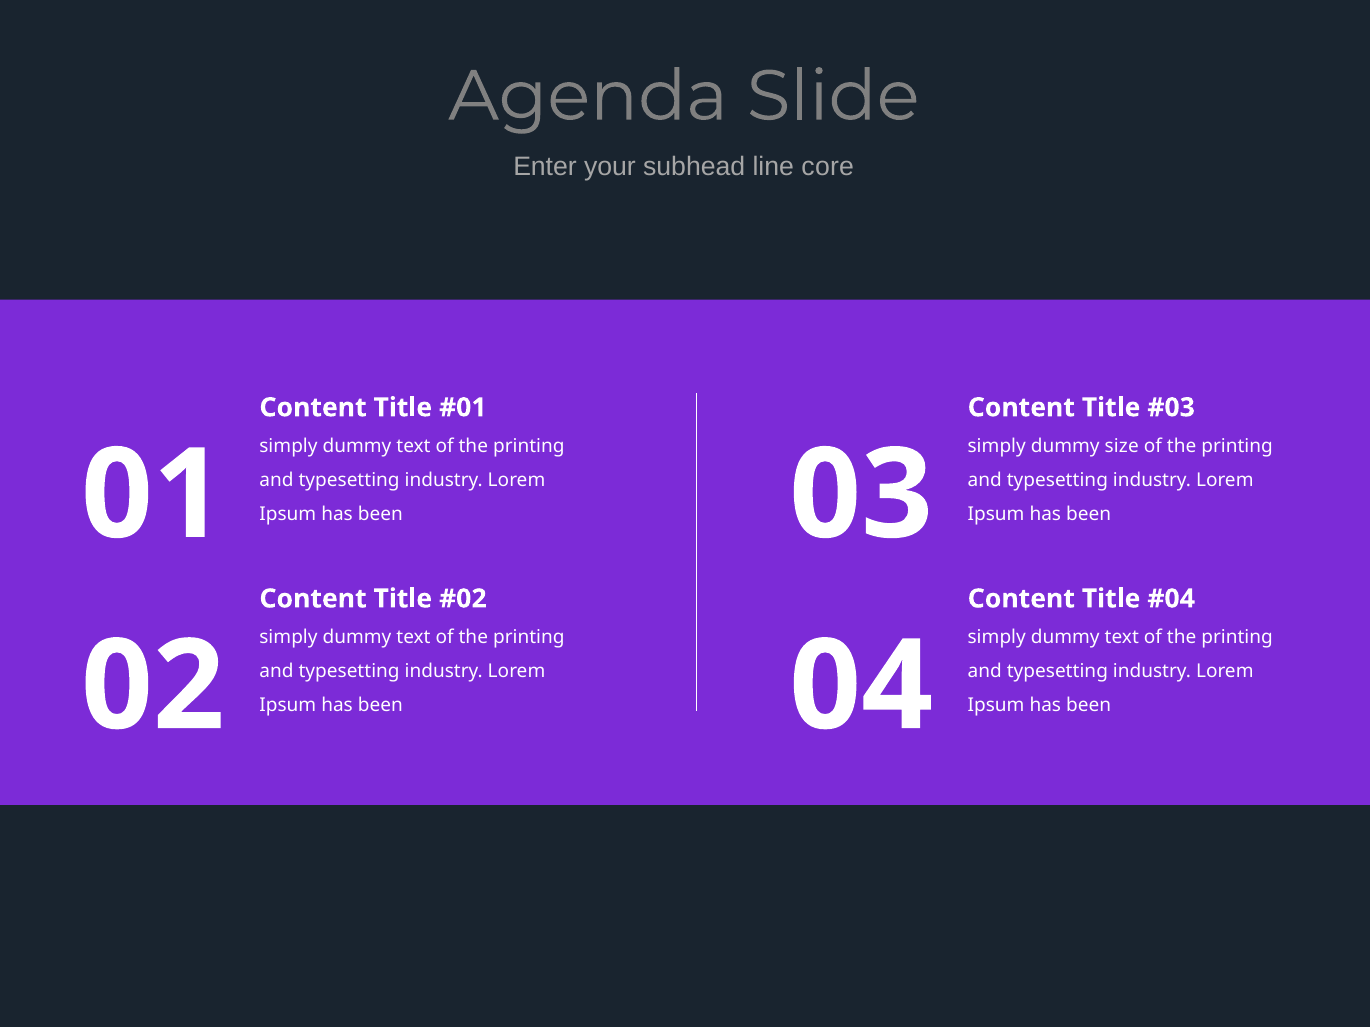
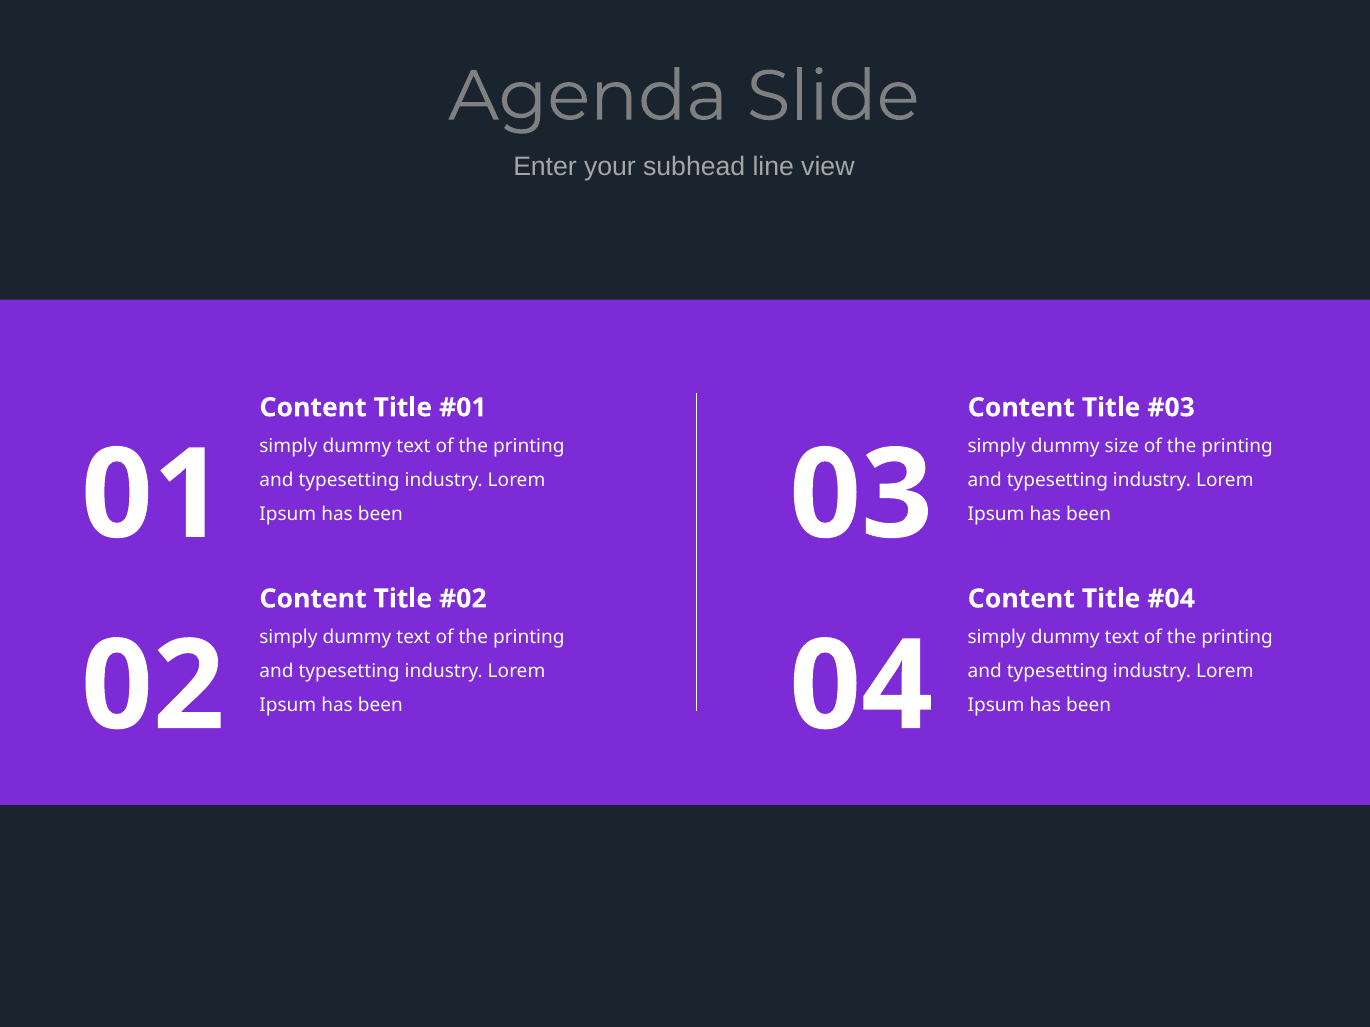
core: core -> view (828, 167)
